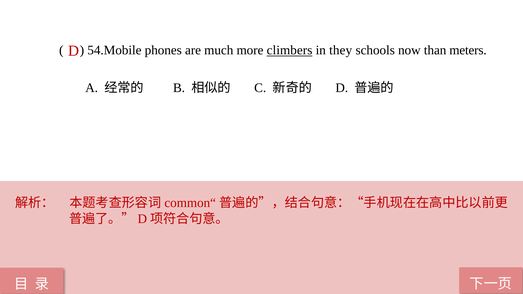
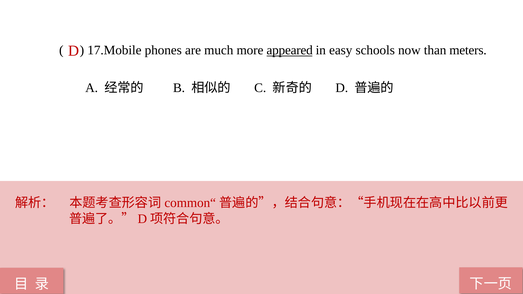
54.Mobile: 54.Mobile -> 17.Mobile (114, 50)
climbers: climbers -> appeared (290, 50)
they: they -> easy (341, 50)
